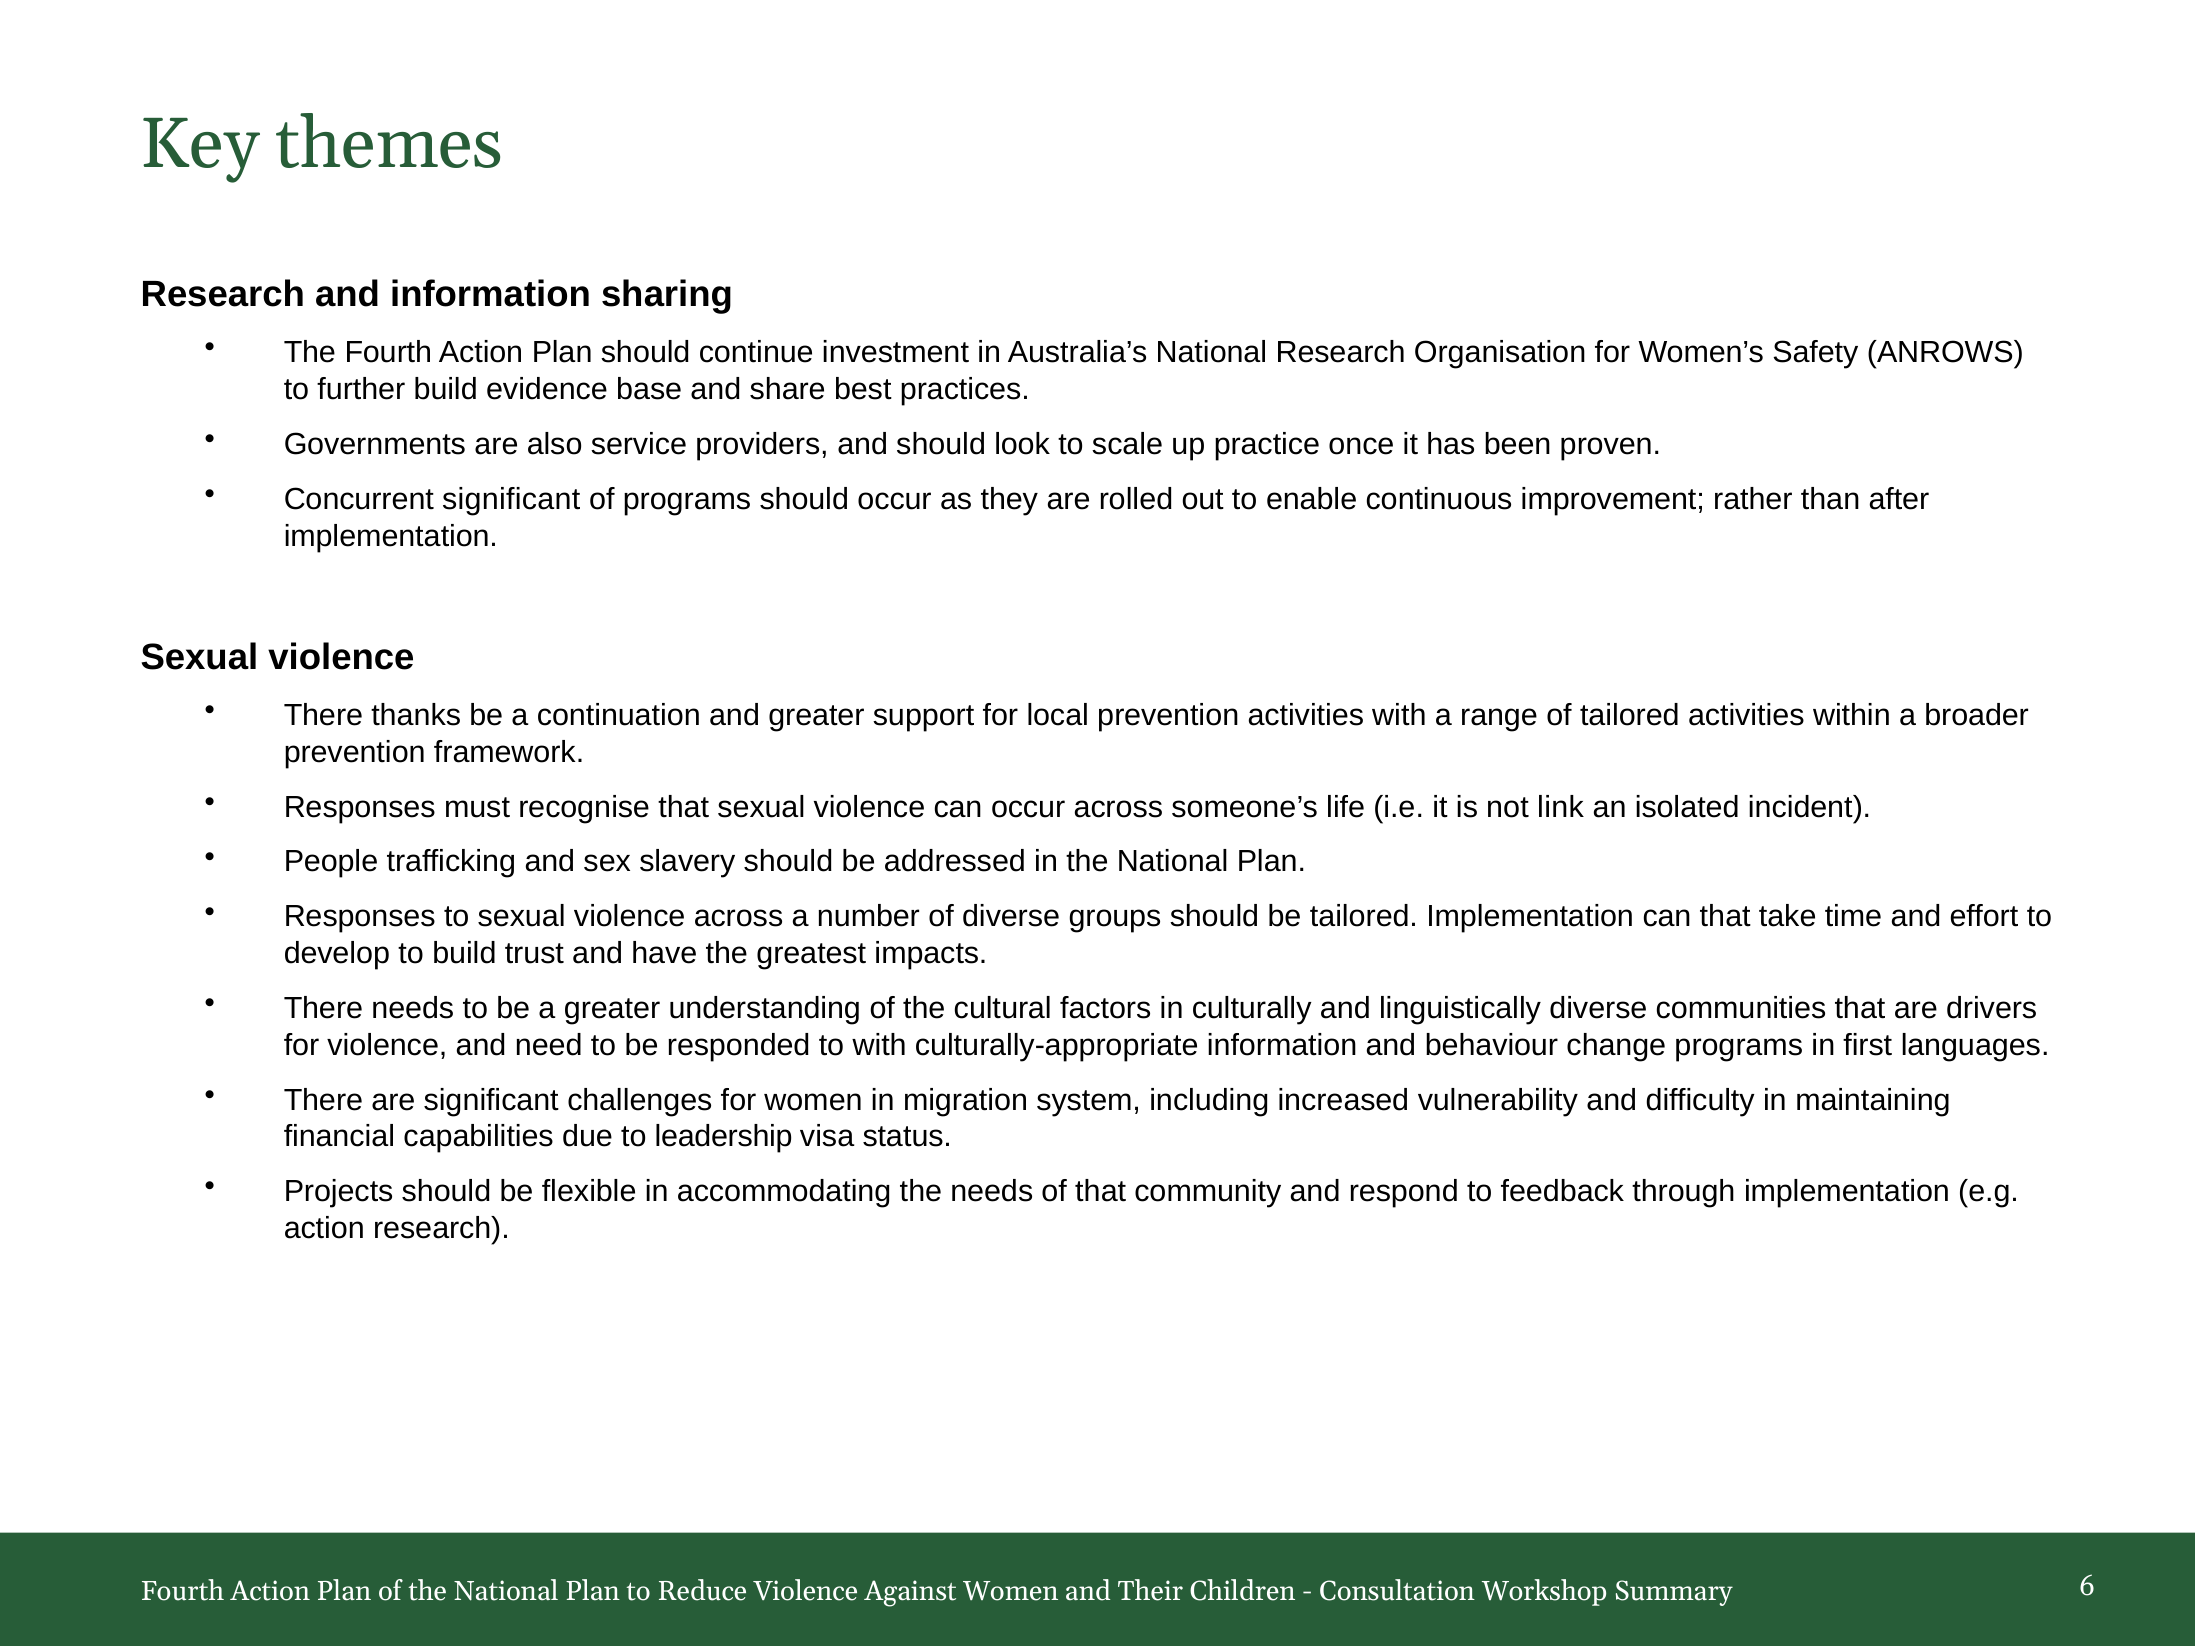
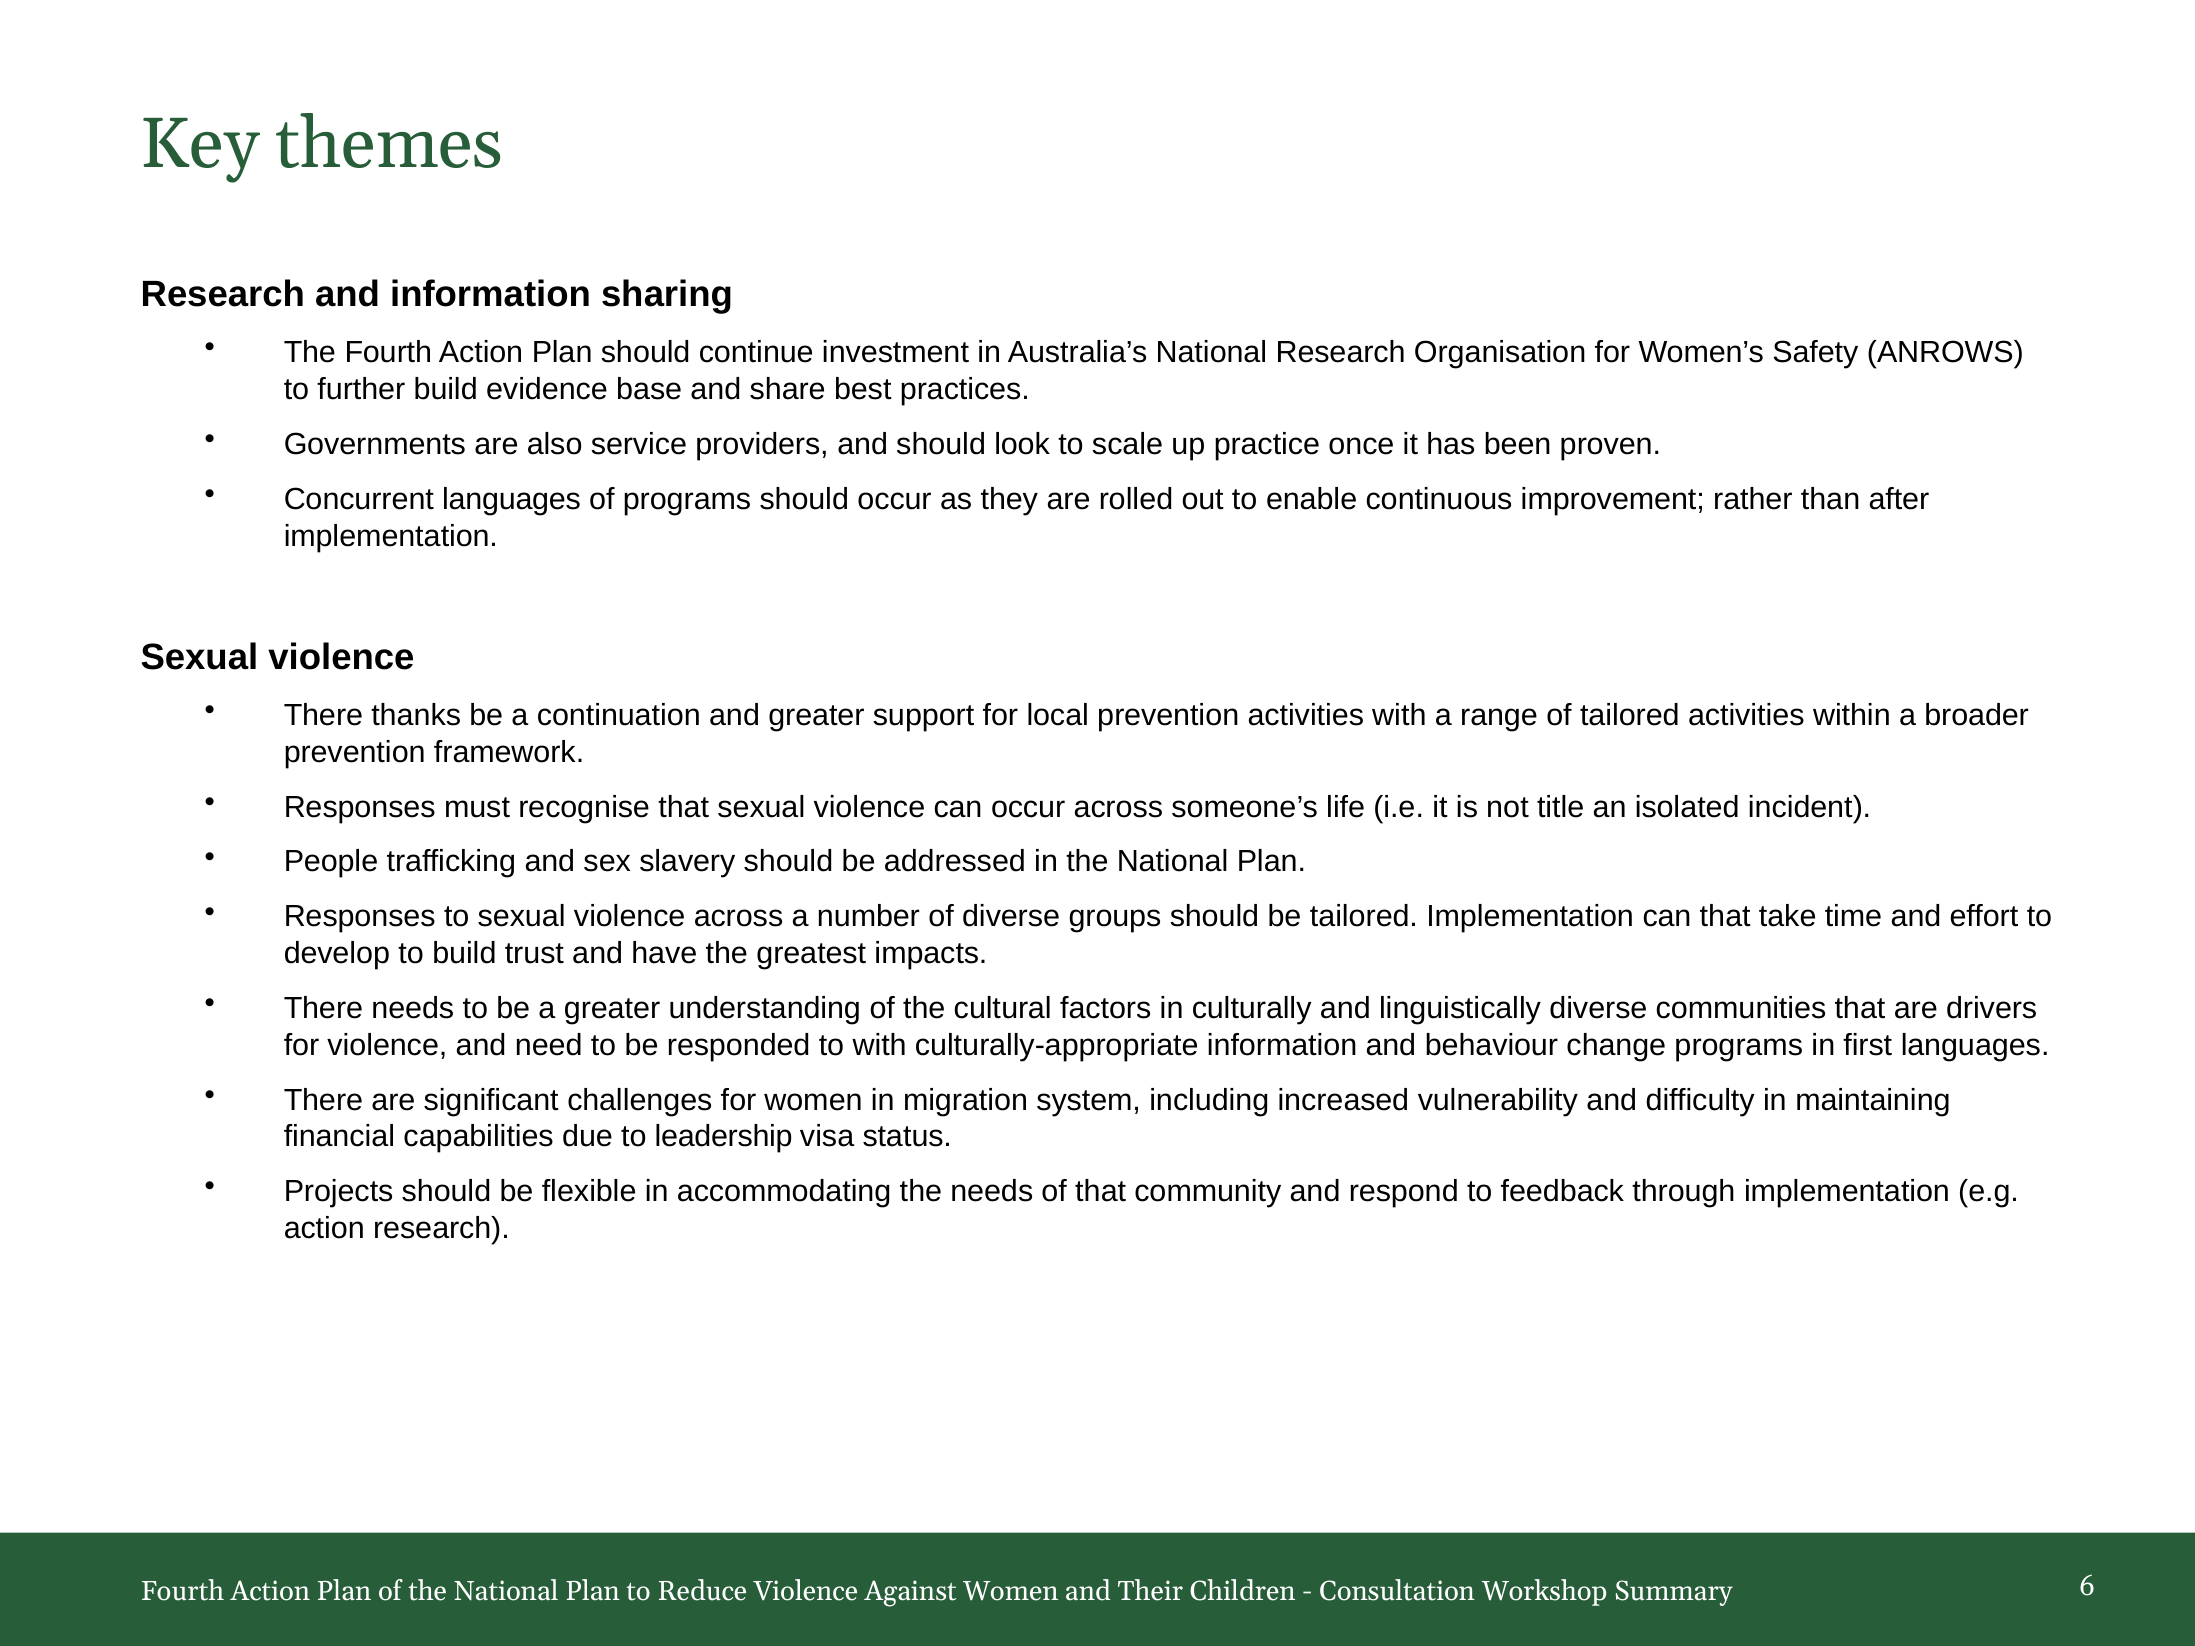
Concurrent significant: significant -> languages (512, 499)
link: link -> title (1561, 807)
